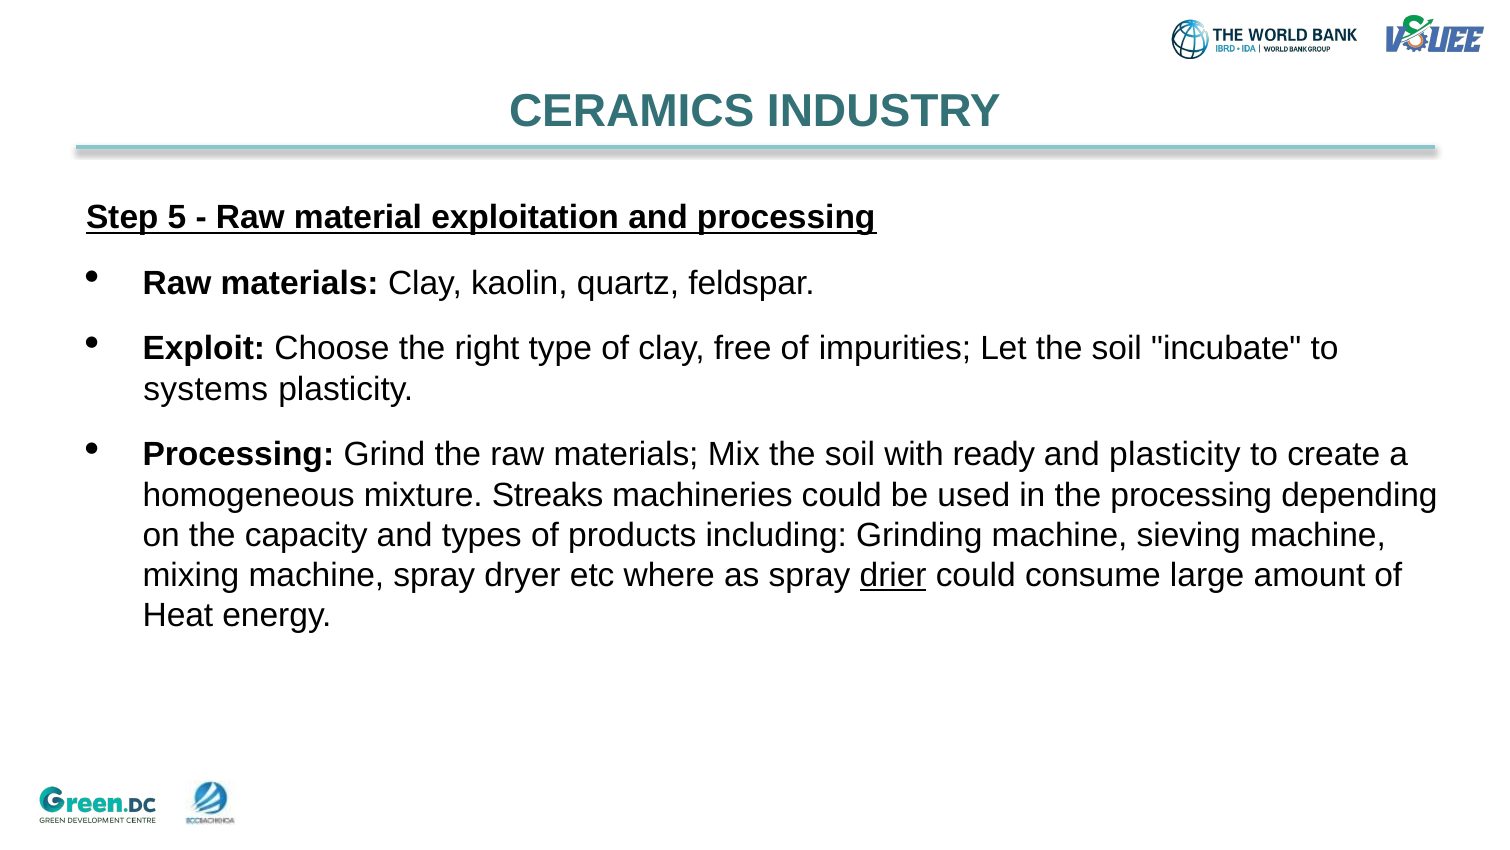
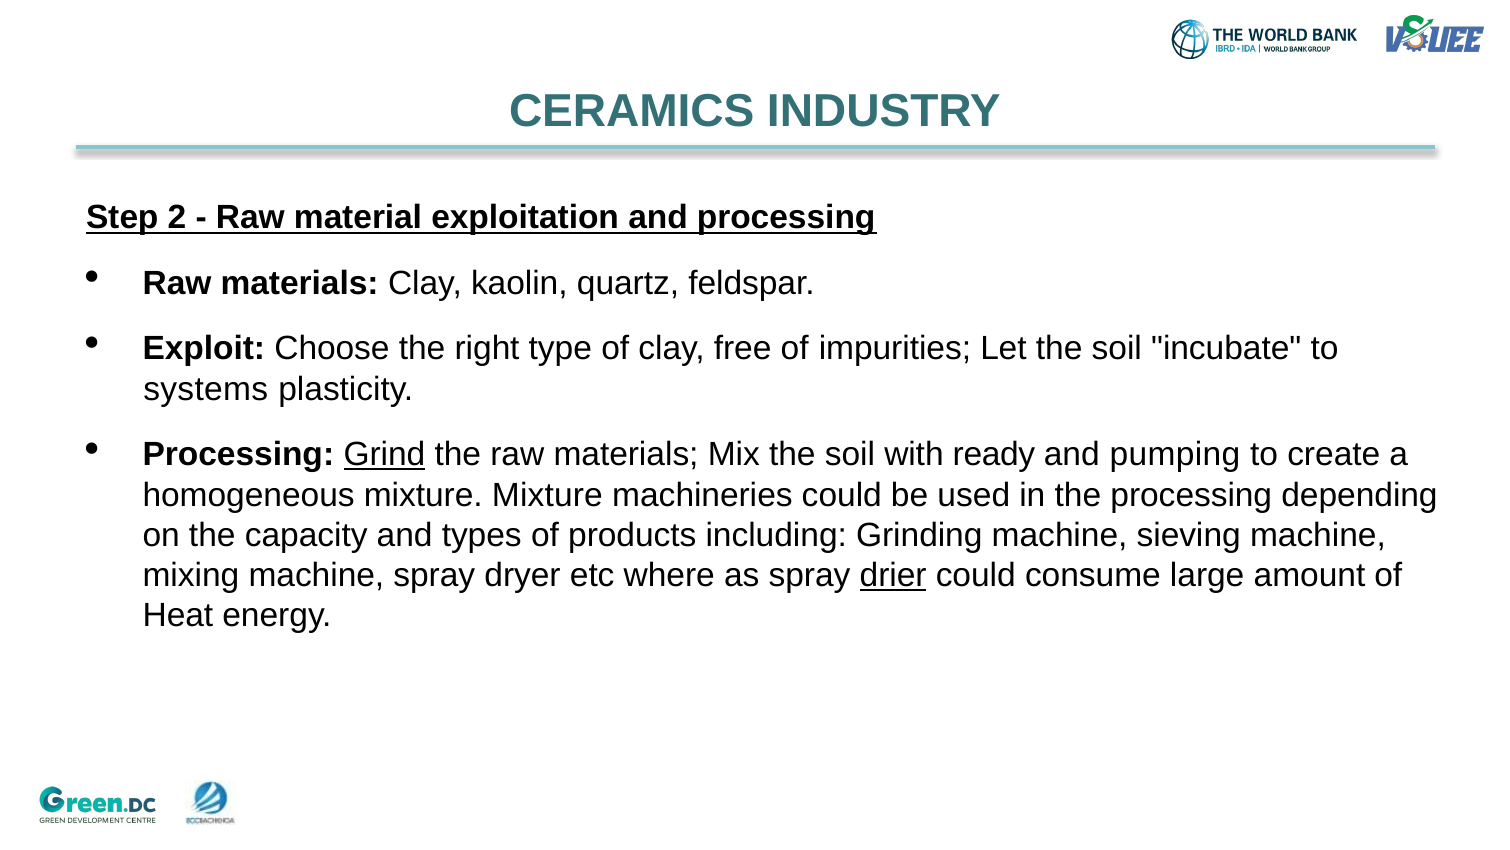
5: 5 -> 2 (177, 218)
Grind underline: none -> present (384, 454)
and plasticity: plasticity -> pumping (1175, 454)
mixture Streaks: Streaks -> Mixture (547, 495)
